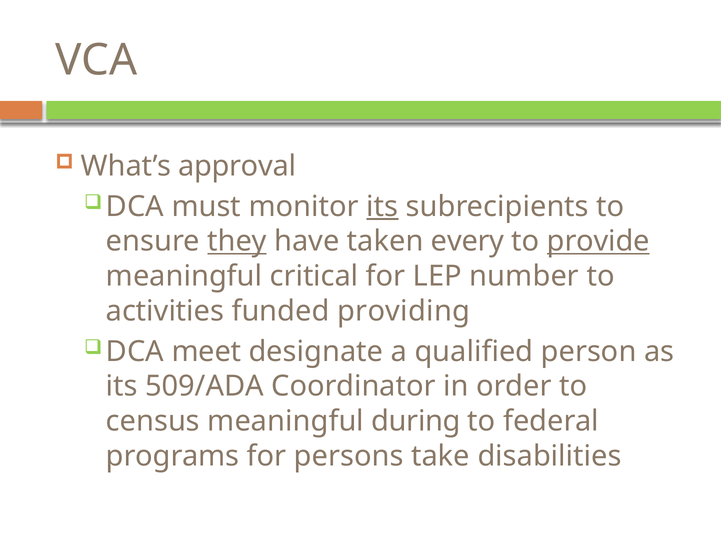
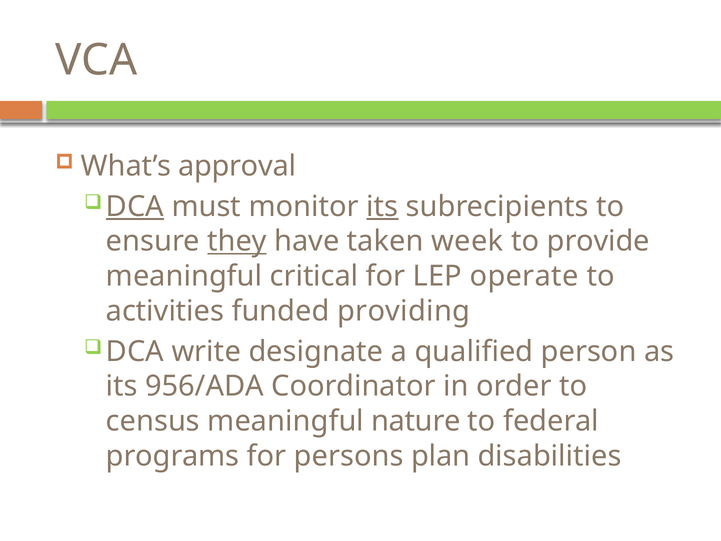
DCA underline: none -> present (135, 206)
every: every -> week (467, 241)
provide underline: present -> none (598, 241)
number: number -> operate (524, 276)
meet: meet -> write (206, 351)
509/ADA: 509/ADA -> 956/ADA (205, 386)
during: during -> nature (416, 421)
take: take -> plan (441, 456)
